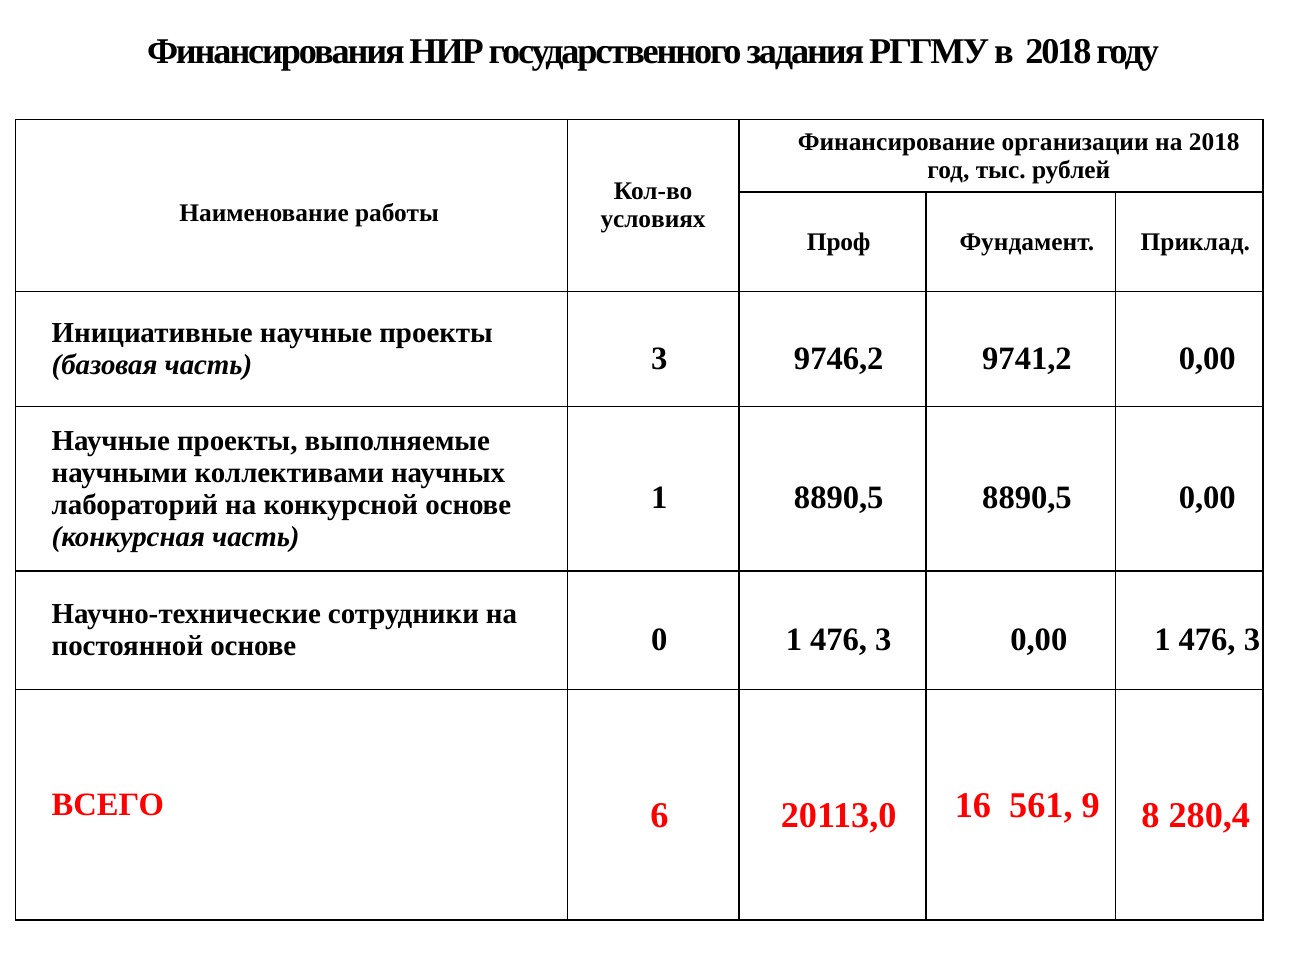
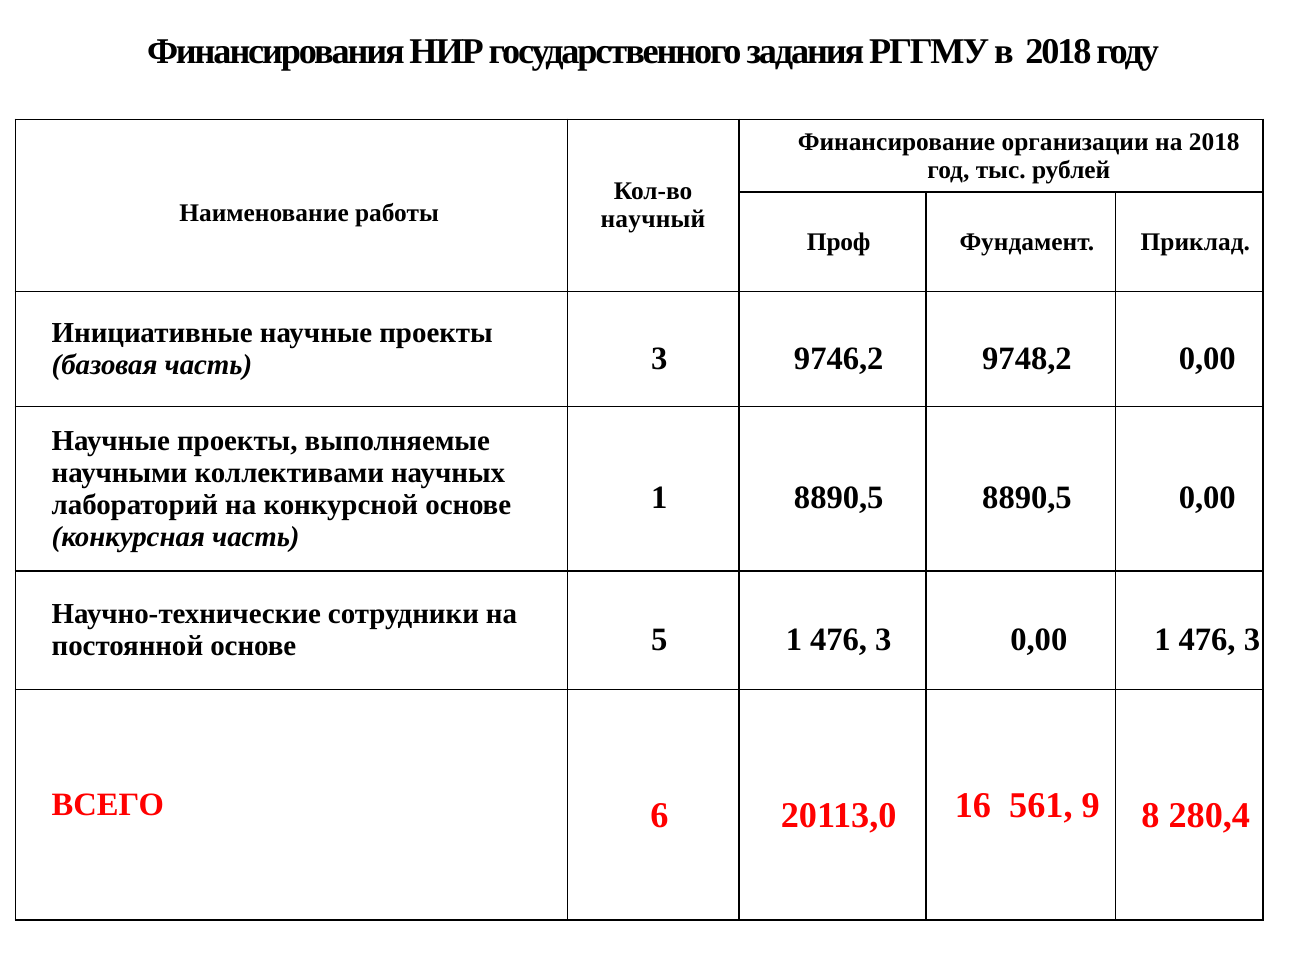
условиях: условиях -> научный (653, 220)
9741,2: 9741,2 -> 9748,2 (1027, 358)
0: 0 -> 5 (659, 639)
